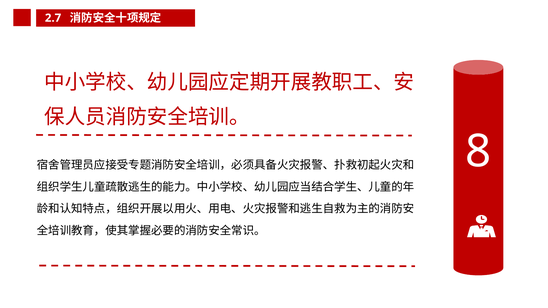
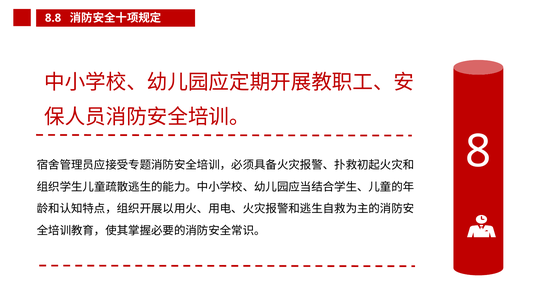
2.7: 2.7 -> 8.8 (53, 18)
